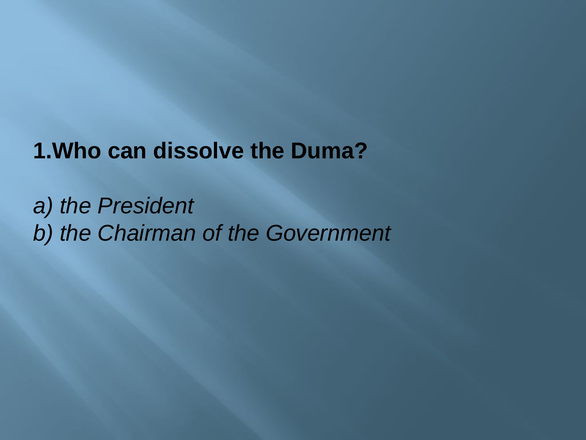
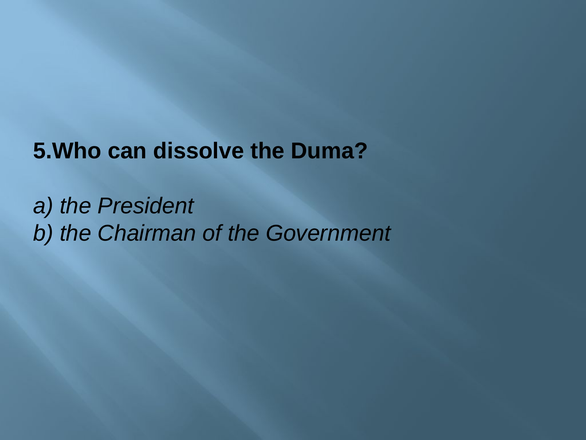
1.Who: 1.Who -> 5.Who (67, 151)
